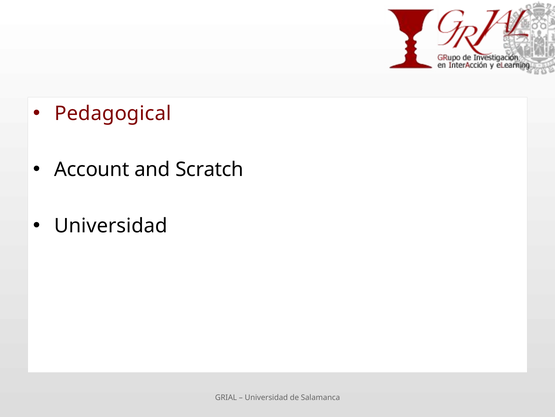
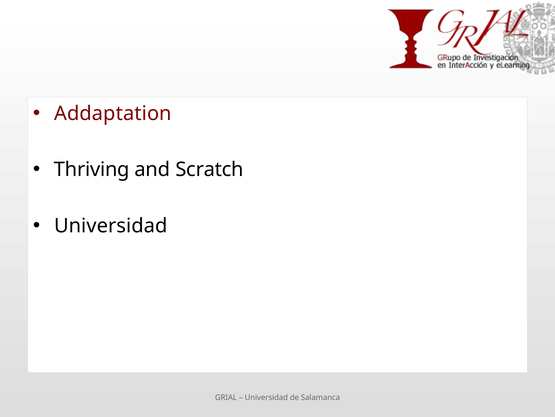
Pedagogical: Pedagogical -> Addaptation (113, 113)
Account: Account -> Thriving (92, 169)
